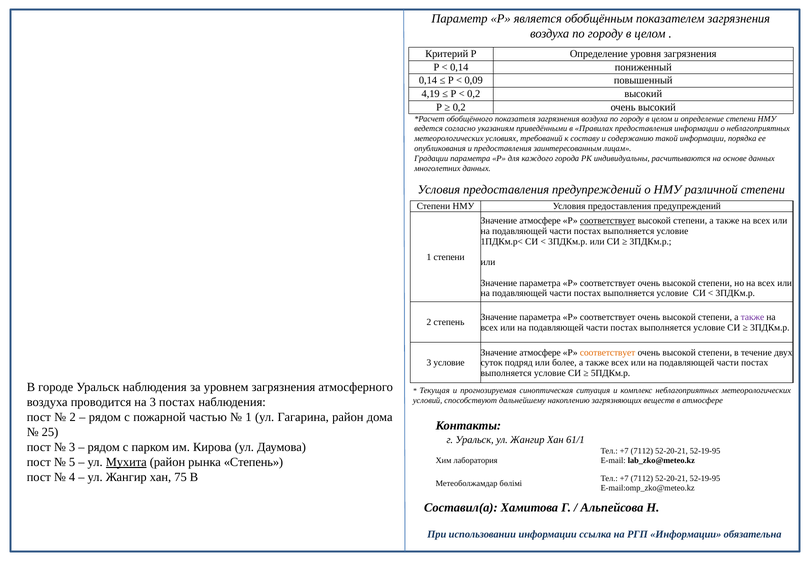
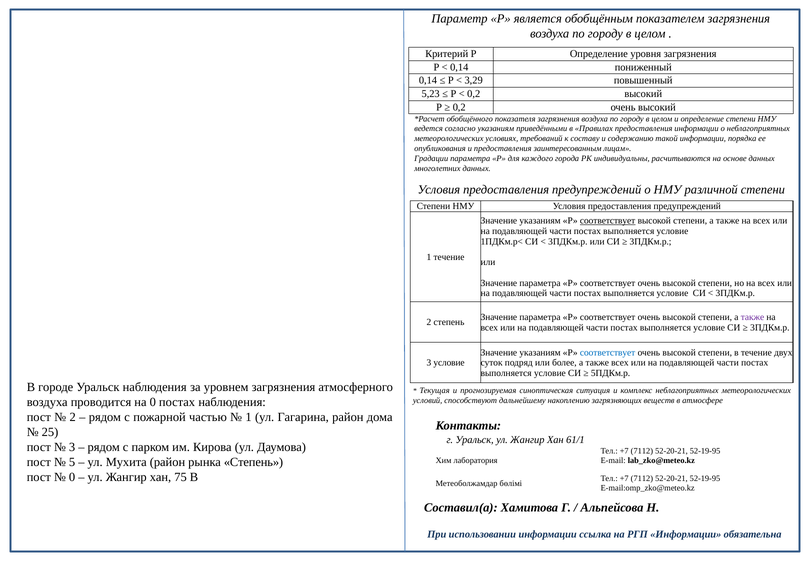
0,09: 0,09 -> 3,29 (474, 80)
4,19: 4,19 -> 5,23 (431, 94)
атмосфере: атмосфере -> указаниям (540, 221)
1 степени: степени -> течение (449, 257)
атмосфере: атмосфере -> указаниям (540, 352)
соответствует colour: orange -> blue (608, 352)
на 3: 3 -> 0 (153, 402)
Мухита underline: present -> none (126, 462)
4: 4 -> 0 (72, 477)
